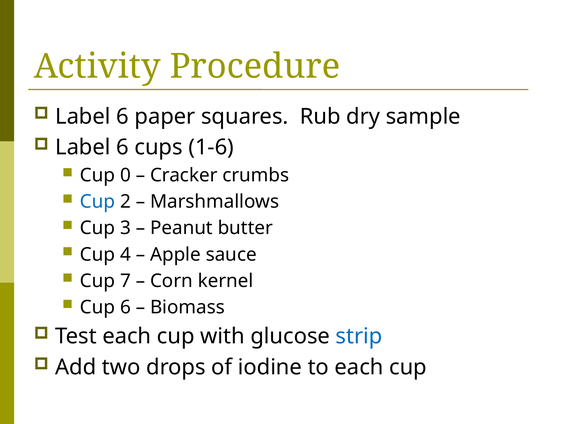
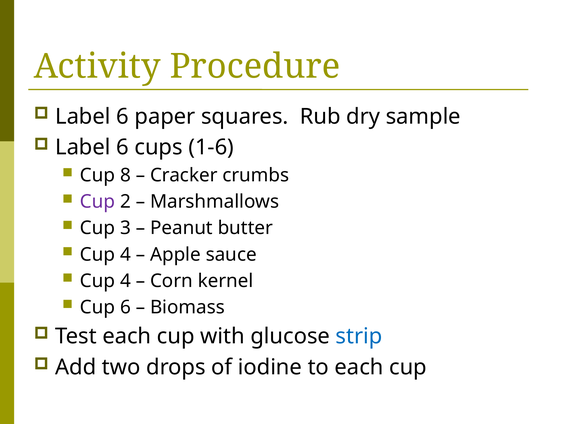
0: 0 -> 8 (125, 176)
Cup colour: blue -> purple (98, 202)
7: 7 -> 4 (125, 281)
